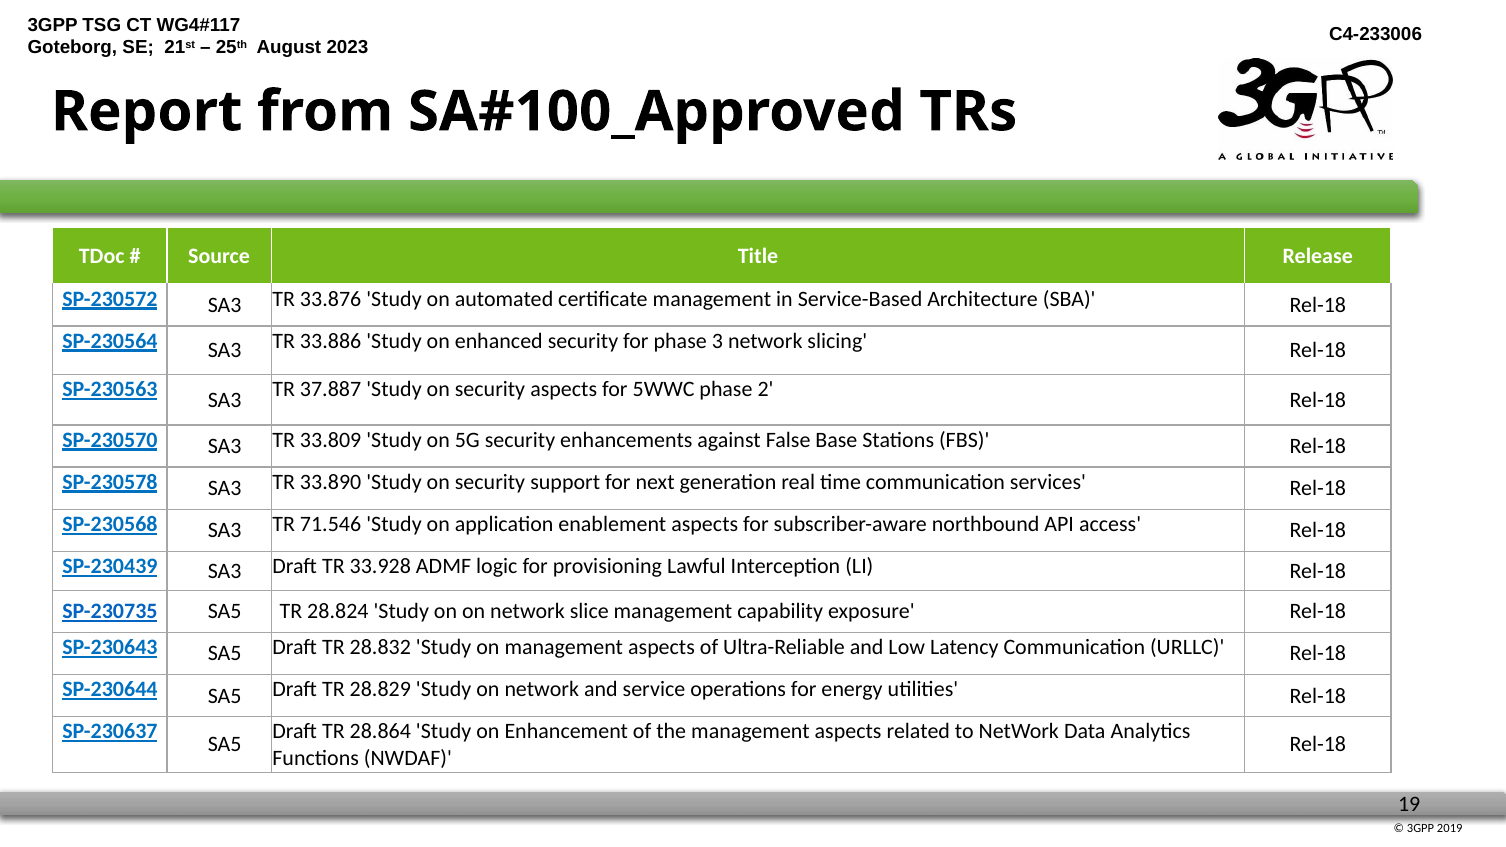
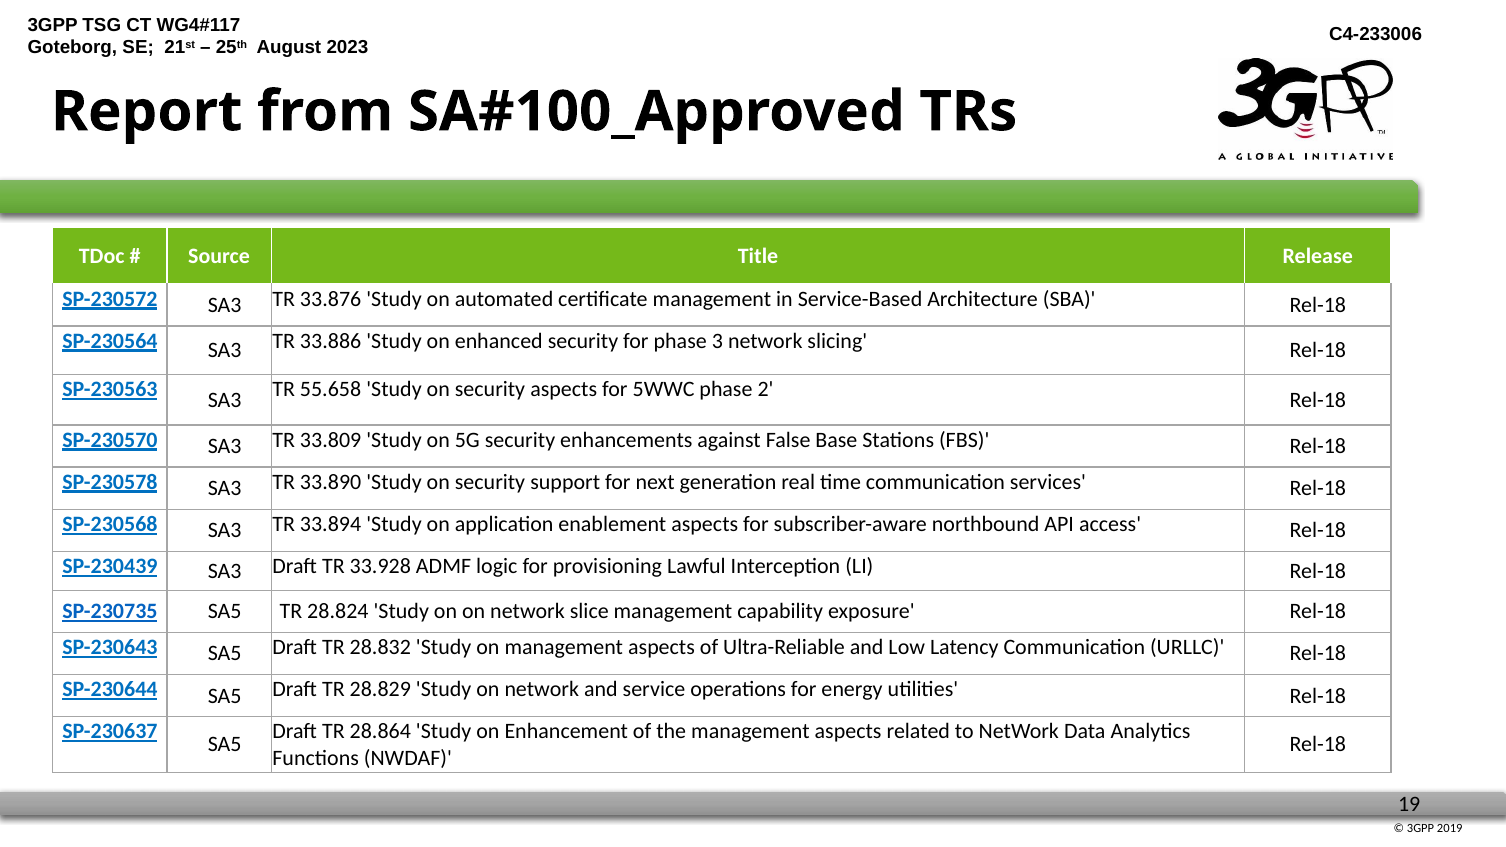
37.887: 37.887 -> 55.658 (331, 389)
71.546: 71.546 -> 33.894 (331, 524)
